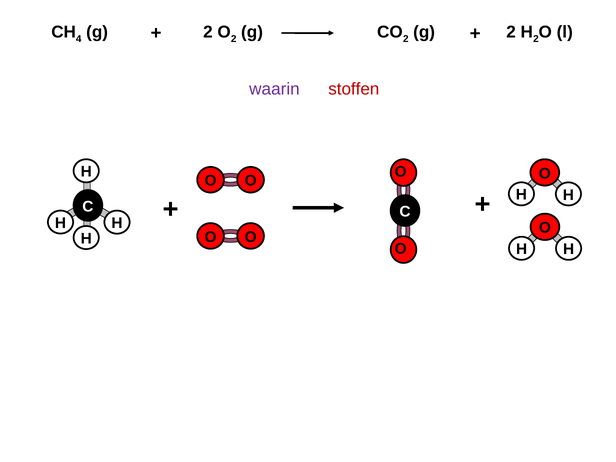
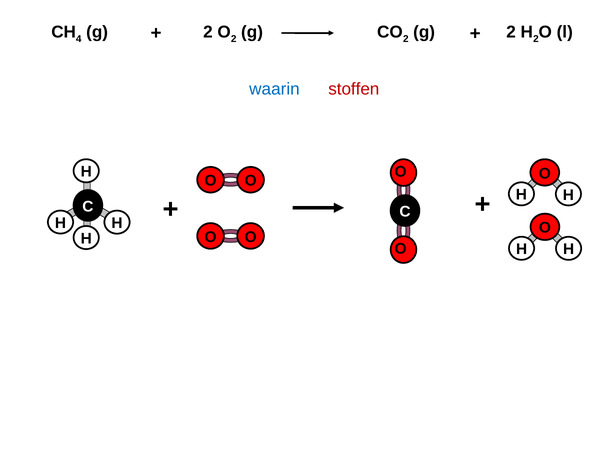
waarin colour: purple -> blue (274, 89)
